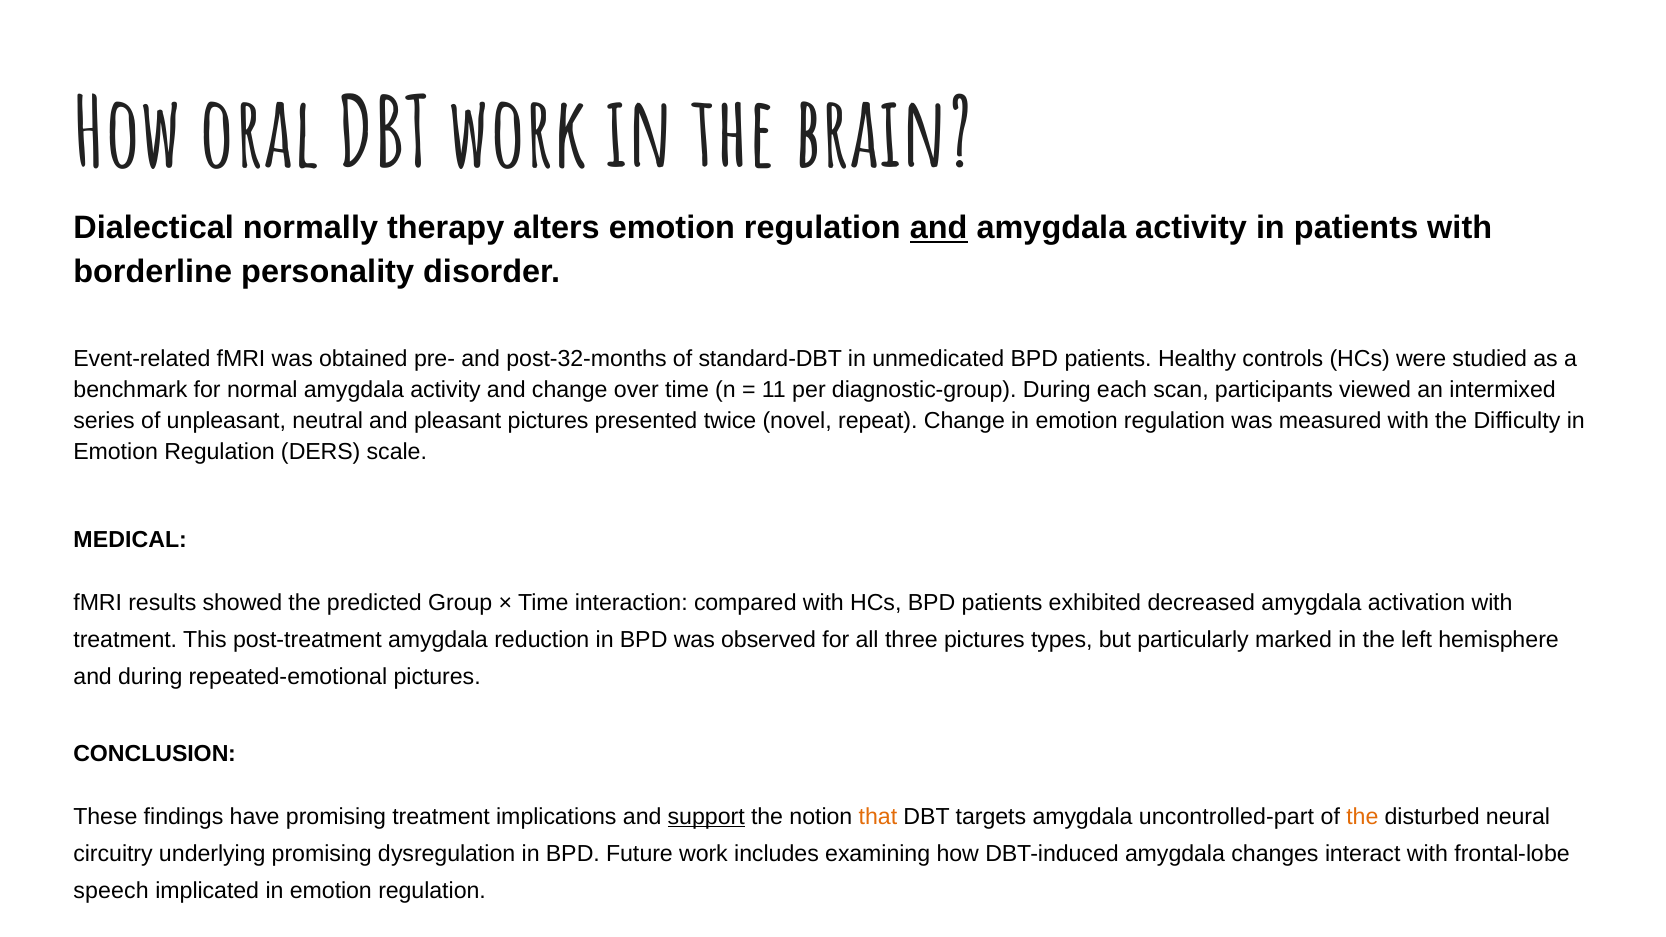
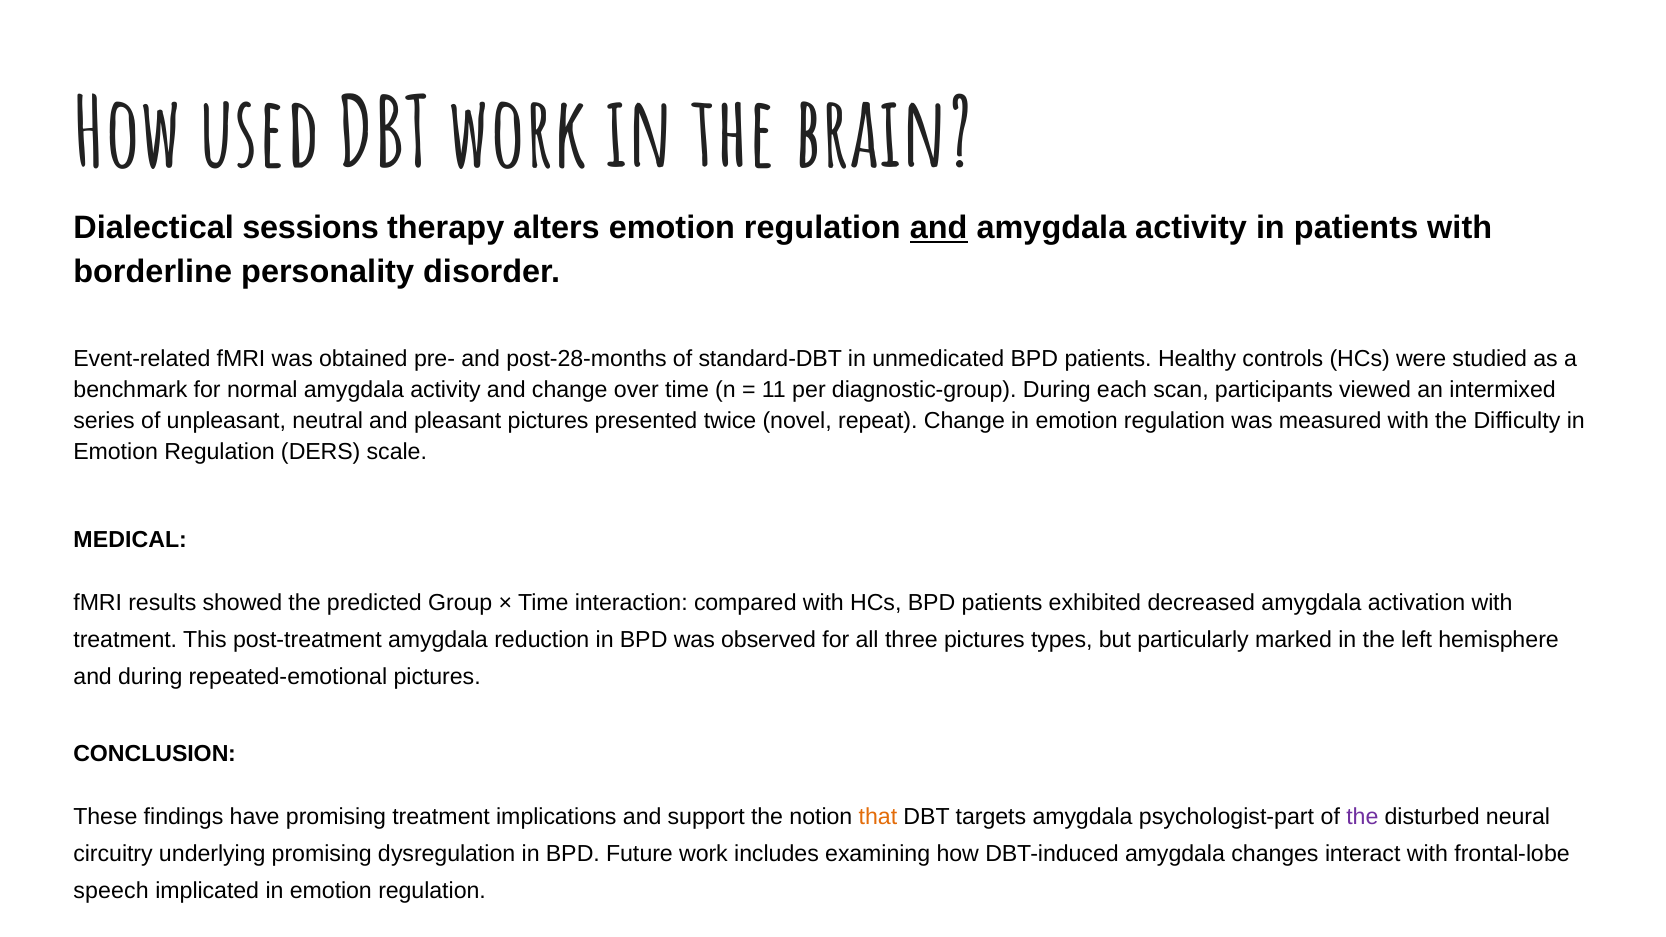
oral: oral -> used (260, 135)
normally: normally -> sessions (311, 228)
post-32-months: post-32-months -> post-28-months (586, 359)
support underline: present -> none (706, 817)
uncontrolled-part: uncontrolled-part -> psychologist-part (1227, 817)
the colour: orange -> purple (1362, 817)
